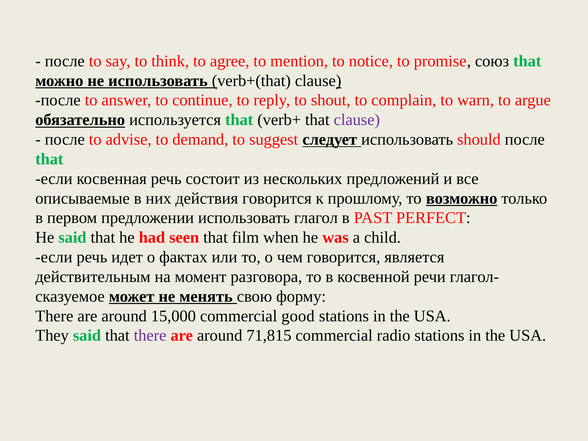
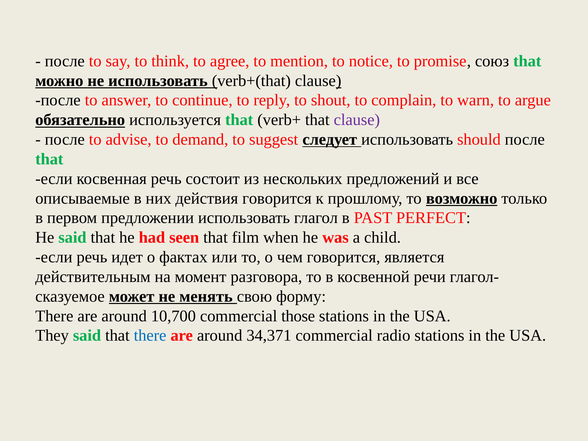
15,000: 15,000 -> 10,700 (173, 316)
good: good -> those (298, 316)
there colour: purple -> blue (150, 336)
71,815: 71,815 -> 34,371 (269, 336)
